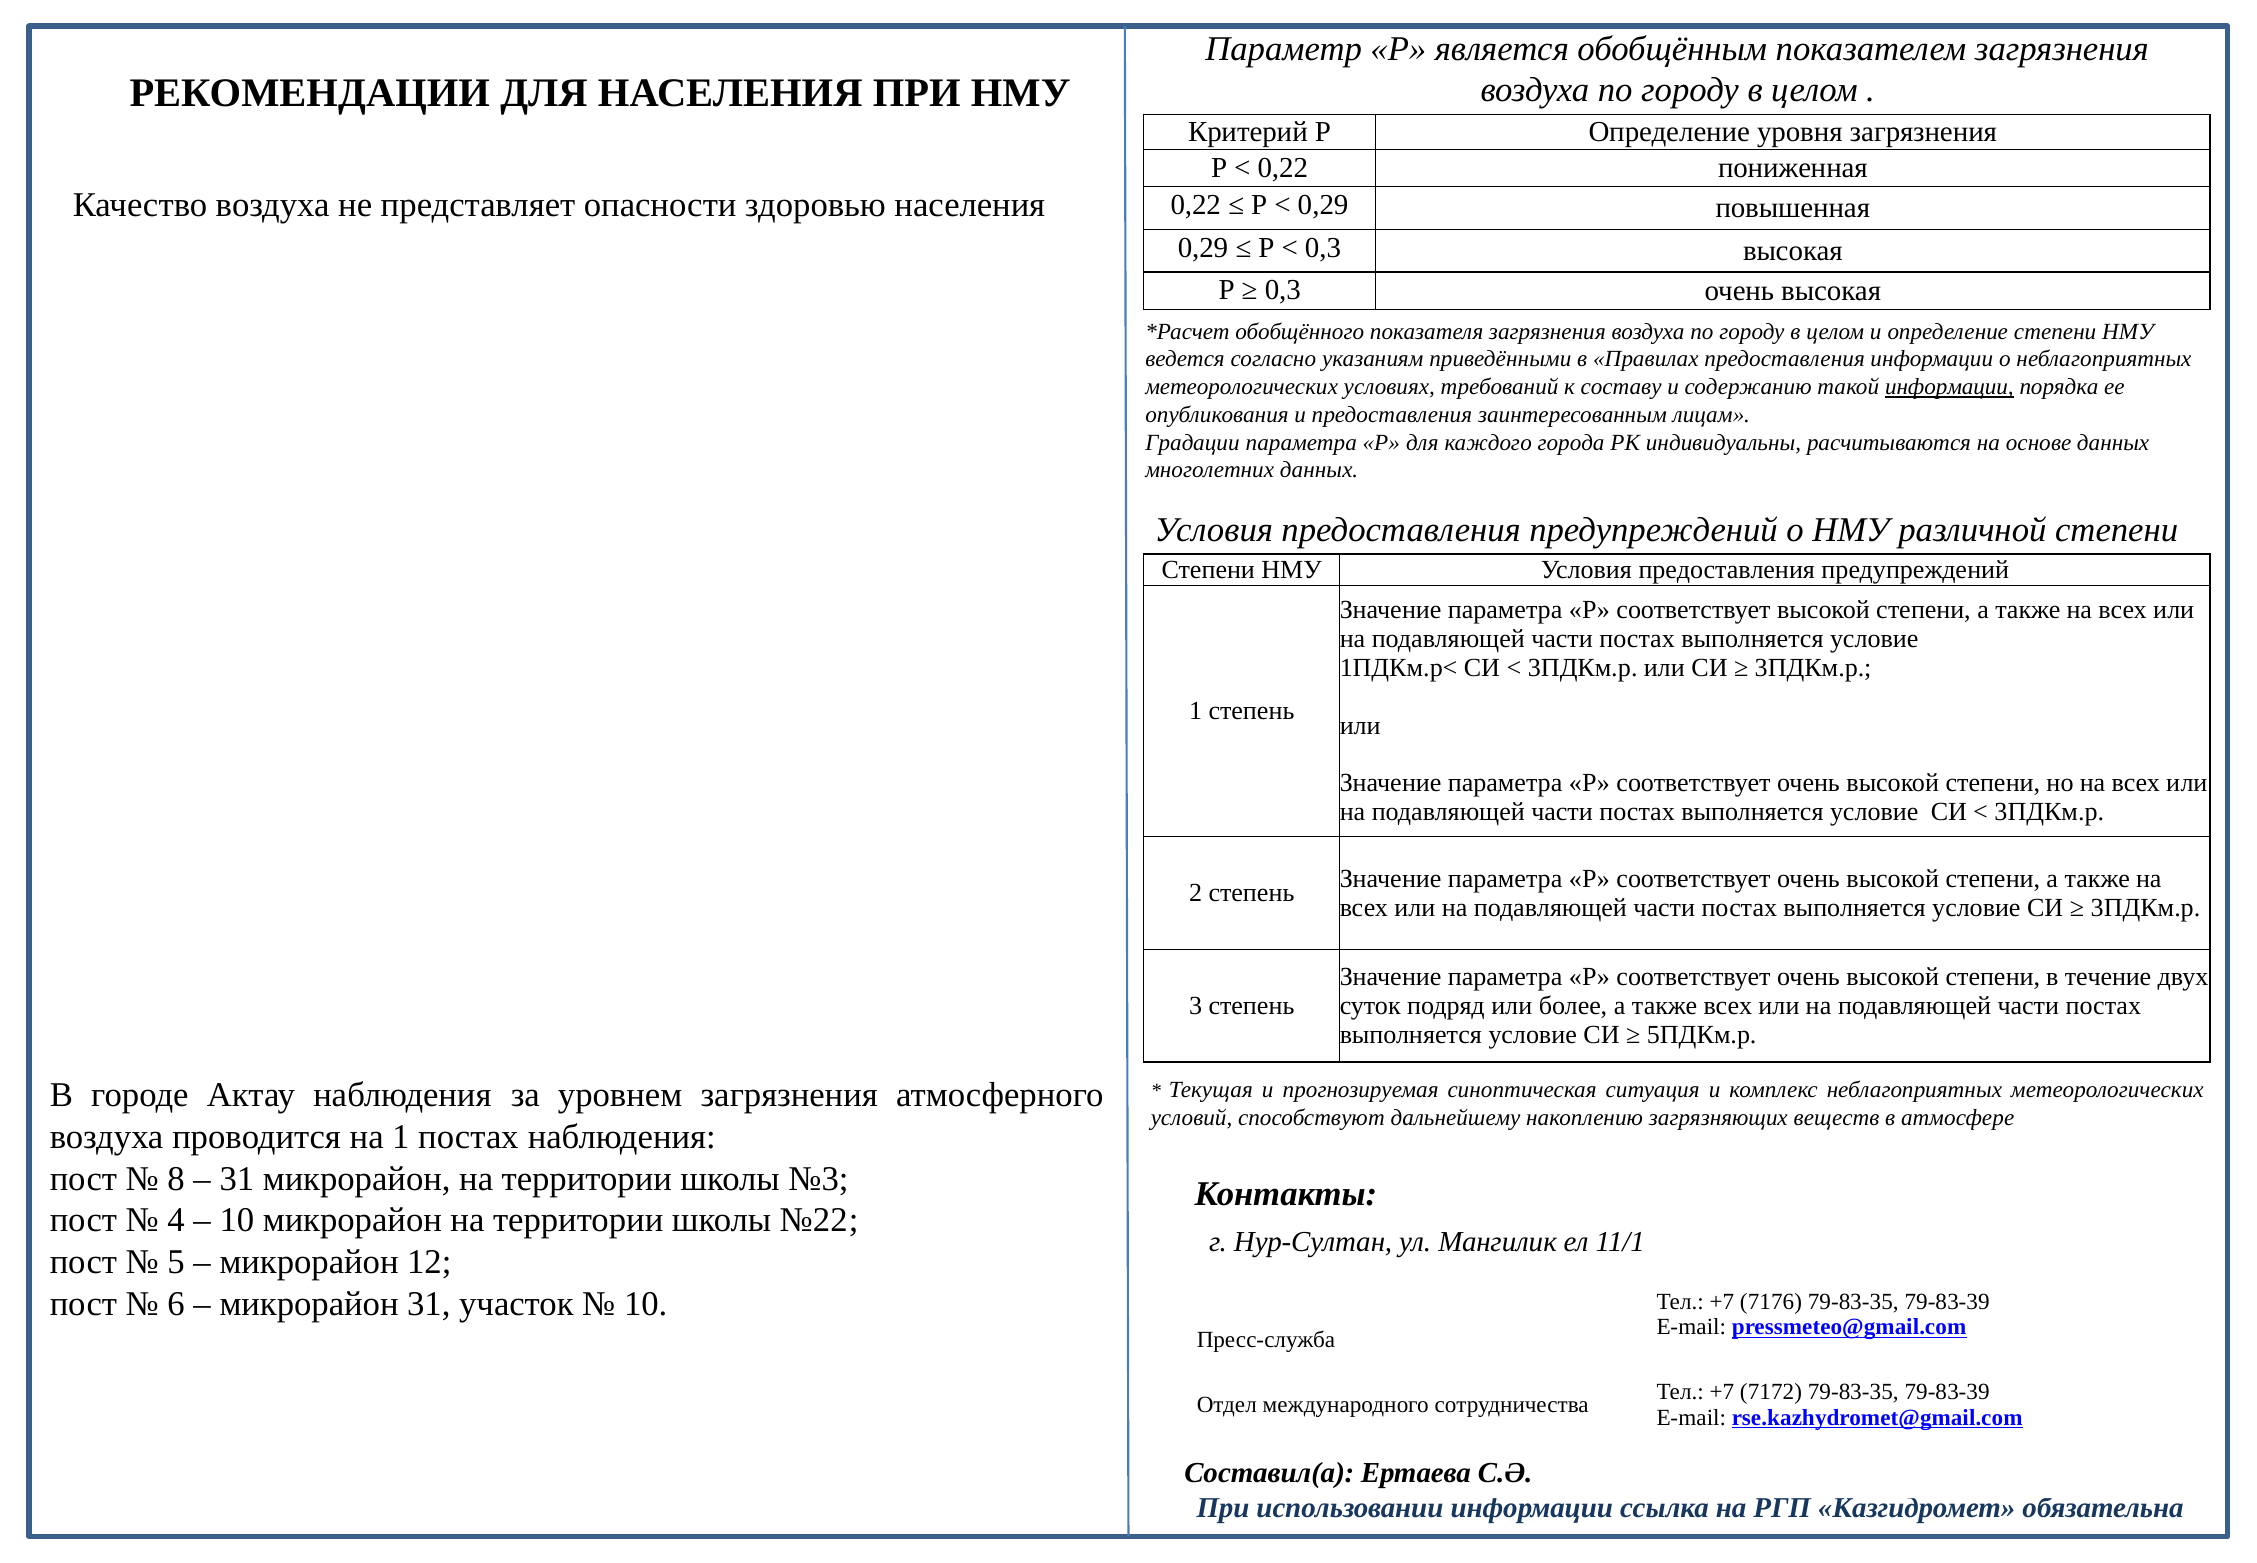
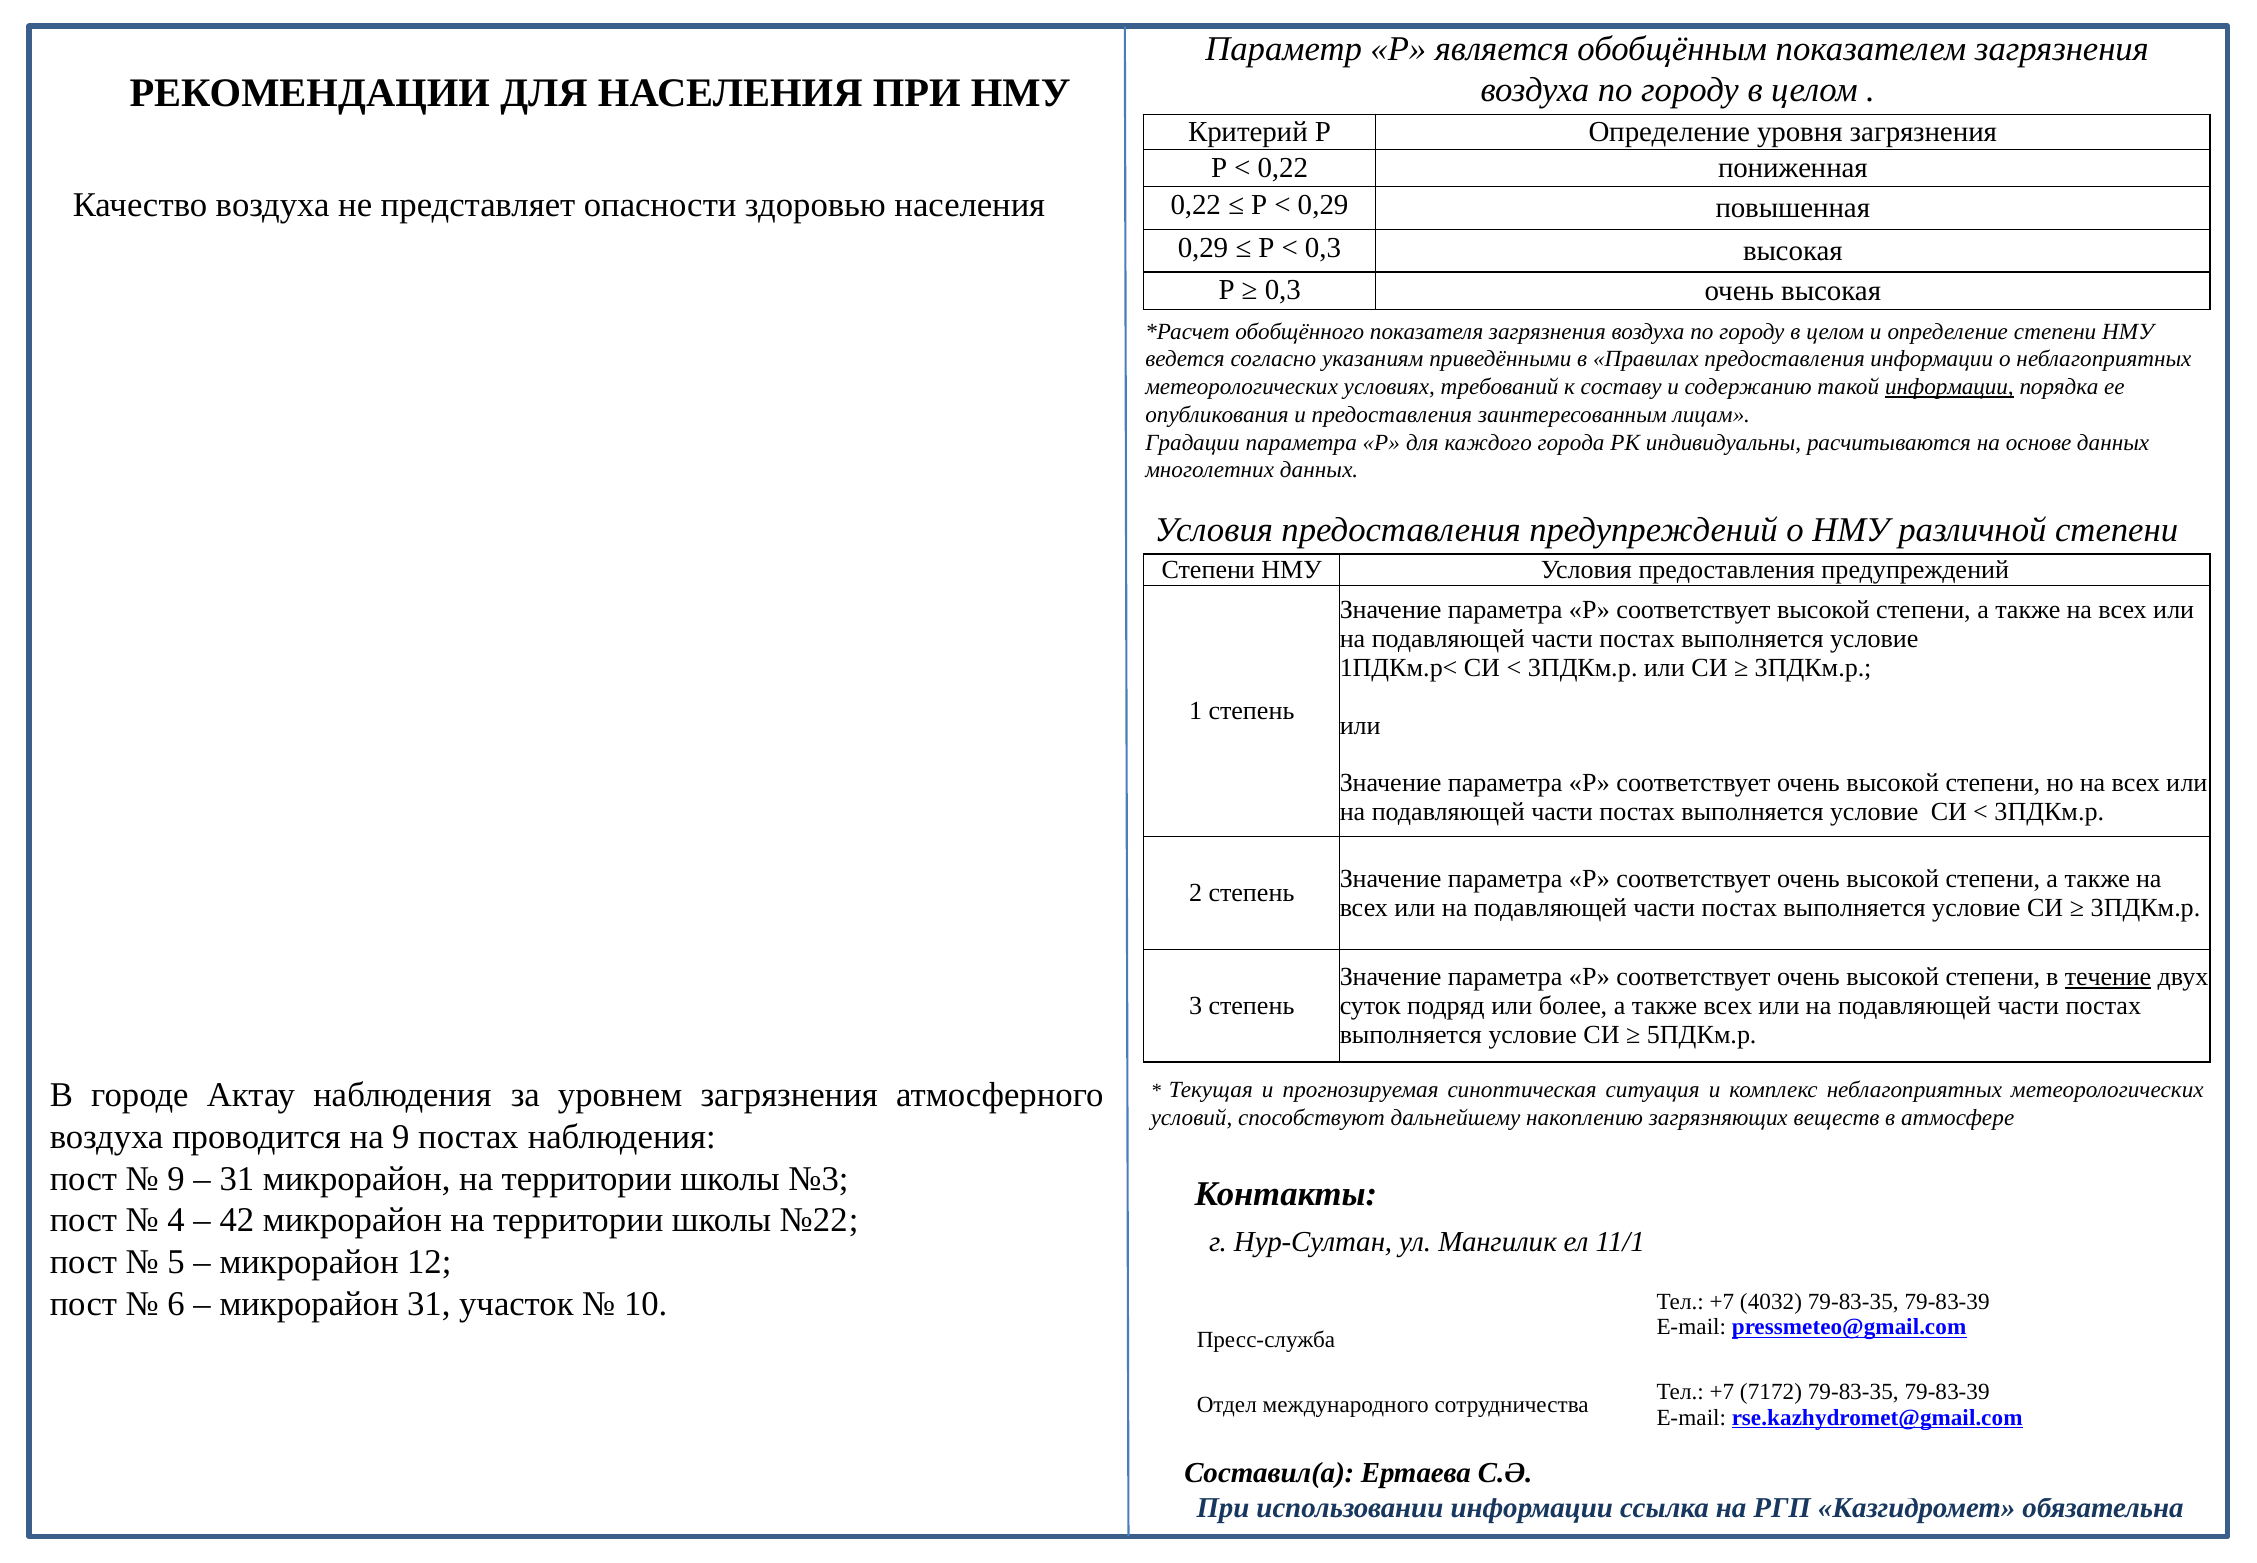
течение underline: none -> present (2108, 977)
на 1: 1 -> 9 (401, 1137)
8: 8 -> 9 (176, 1178)
10: 10 -> 42 (237, 1220)
7176: 7176 -> 4032 (1771, 1301)
